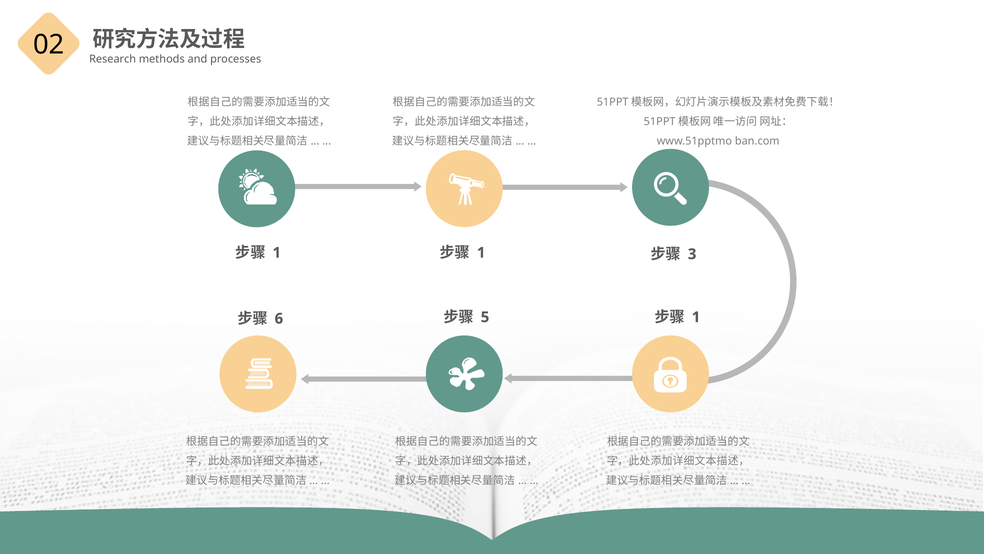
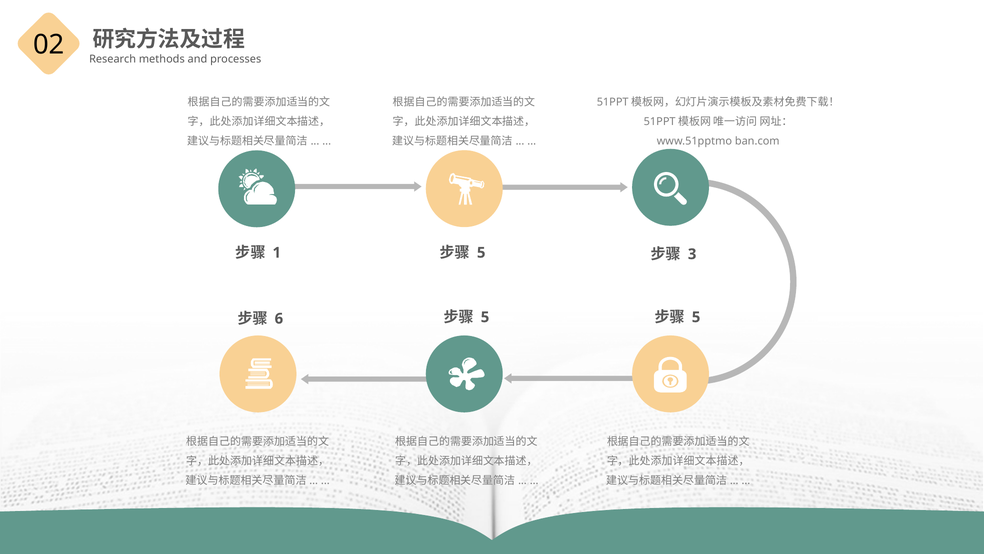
1: 1 -> 5 (481, 253)
1: 1 -> 5 (696, 317)
